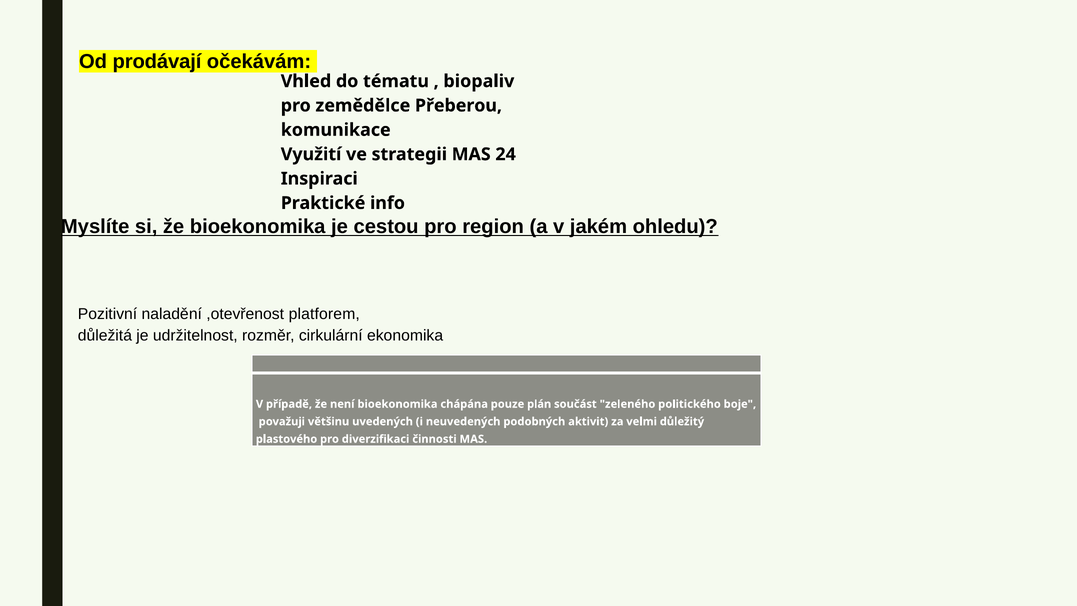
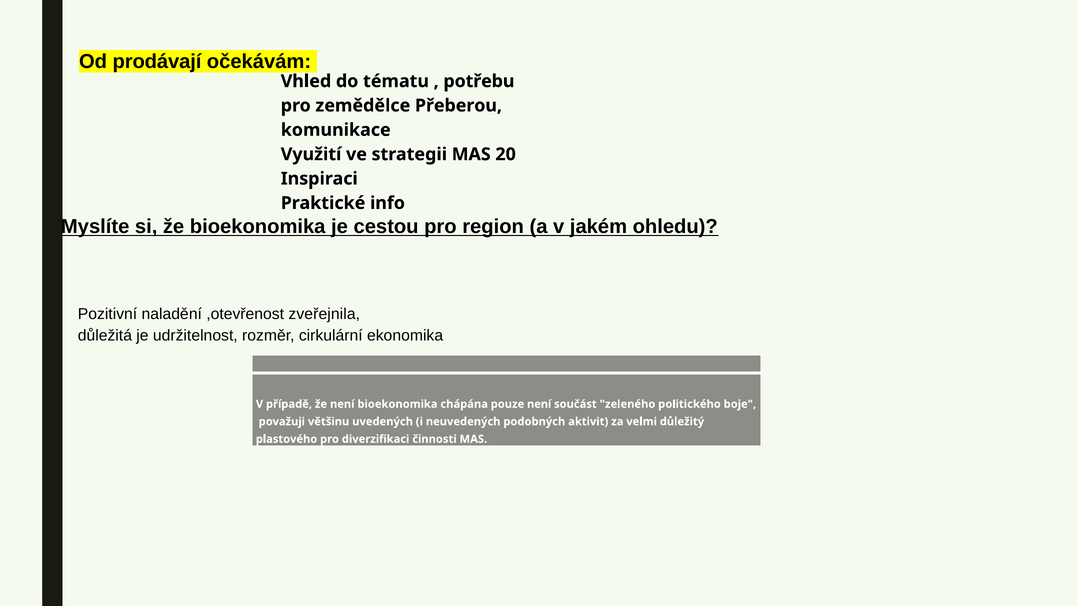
biopaliv: biopaliv -> potřebu (479, 81)
24: 24 -> 20 (506, 154)
platforem: platforem -> zveřejnila (324, 314)
pouze plán: plán -> není (539, 404)
